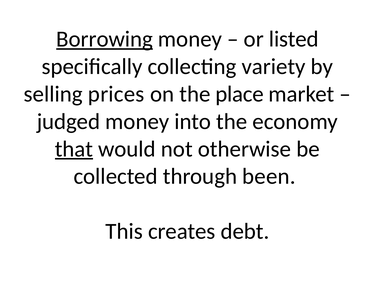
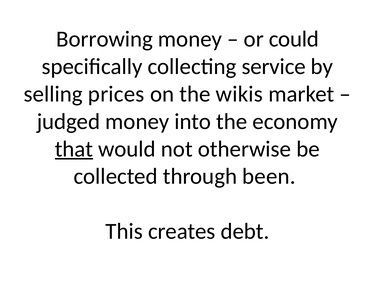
Borrowing underline: present -> none (105, 39)
listed: listed -> could (294, 39)
variety: variety -> service (274, 67)
place: place -> wikis (239, 94)
